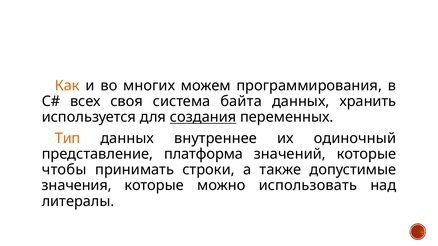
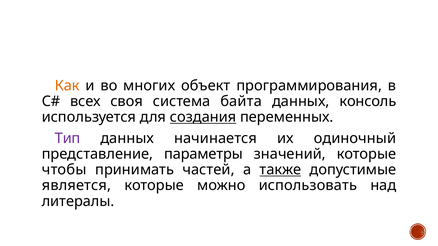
можем: можем -> объект (206, 86)
хранить: хранить -> консоль (368, 101)
Тип colour: orange -> purple (68, 138)
внутреннее: внутреннее -> начинается (215, 138)
платформа: платформа -> параметры (204, 154)
строки: строки -> частей (209, 170)
также underline: none -> present (280, 170)
значения: значения -> является (76, 186)
